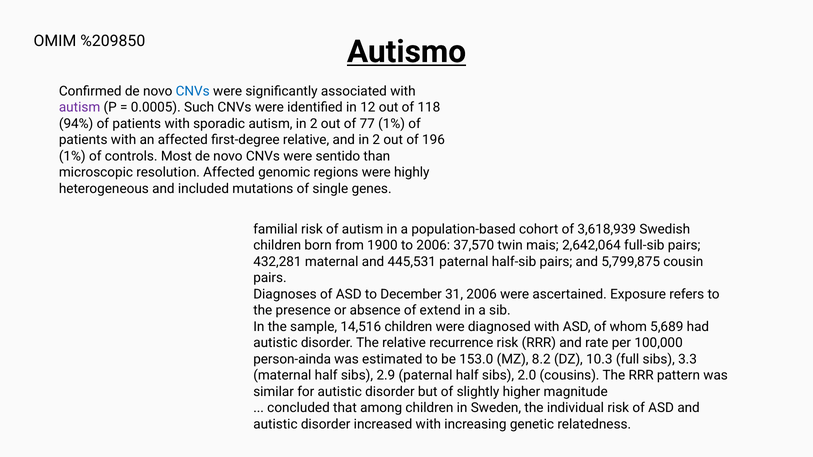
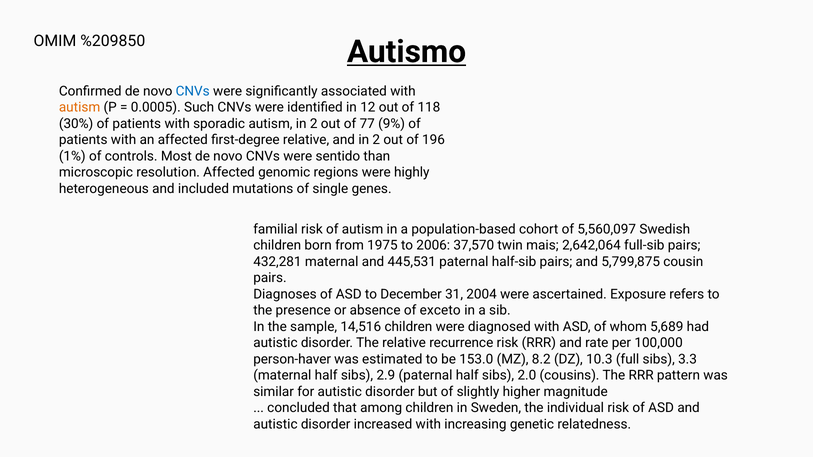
autism colour: purple -> orange (80, 108)
94%: 94% -> 30% (76, 124)
77 1%: 1% -> 9% (392, 124)
3,618,939: 3,618,939 -> 5,560,097 (607, 229)
1900: 1900 -> 1975 (382, 246)
31 2006: 2006 -> 2004 (482, 294)
extend: extend -> exceto (440, 311)
person-ainda: person-ainda -> person-haver (292, 359)
